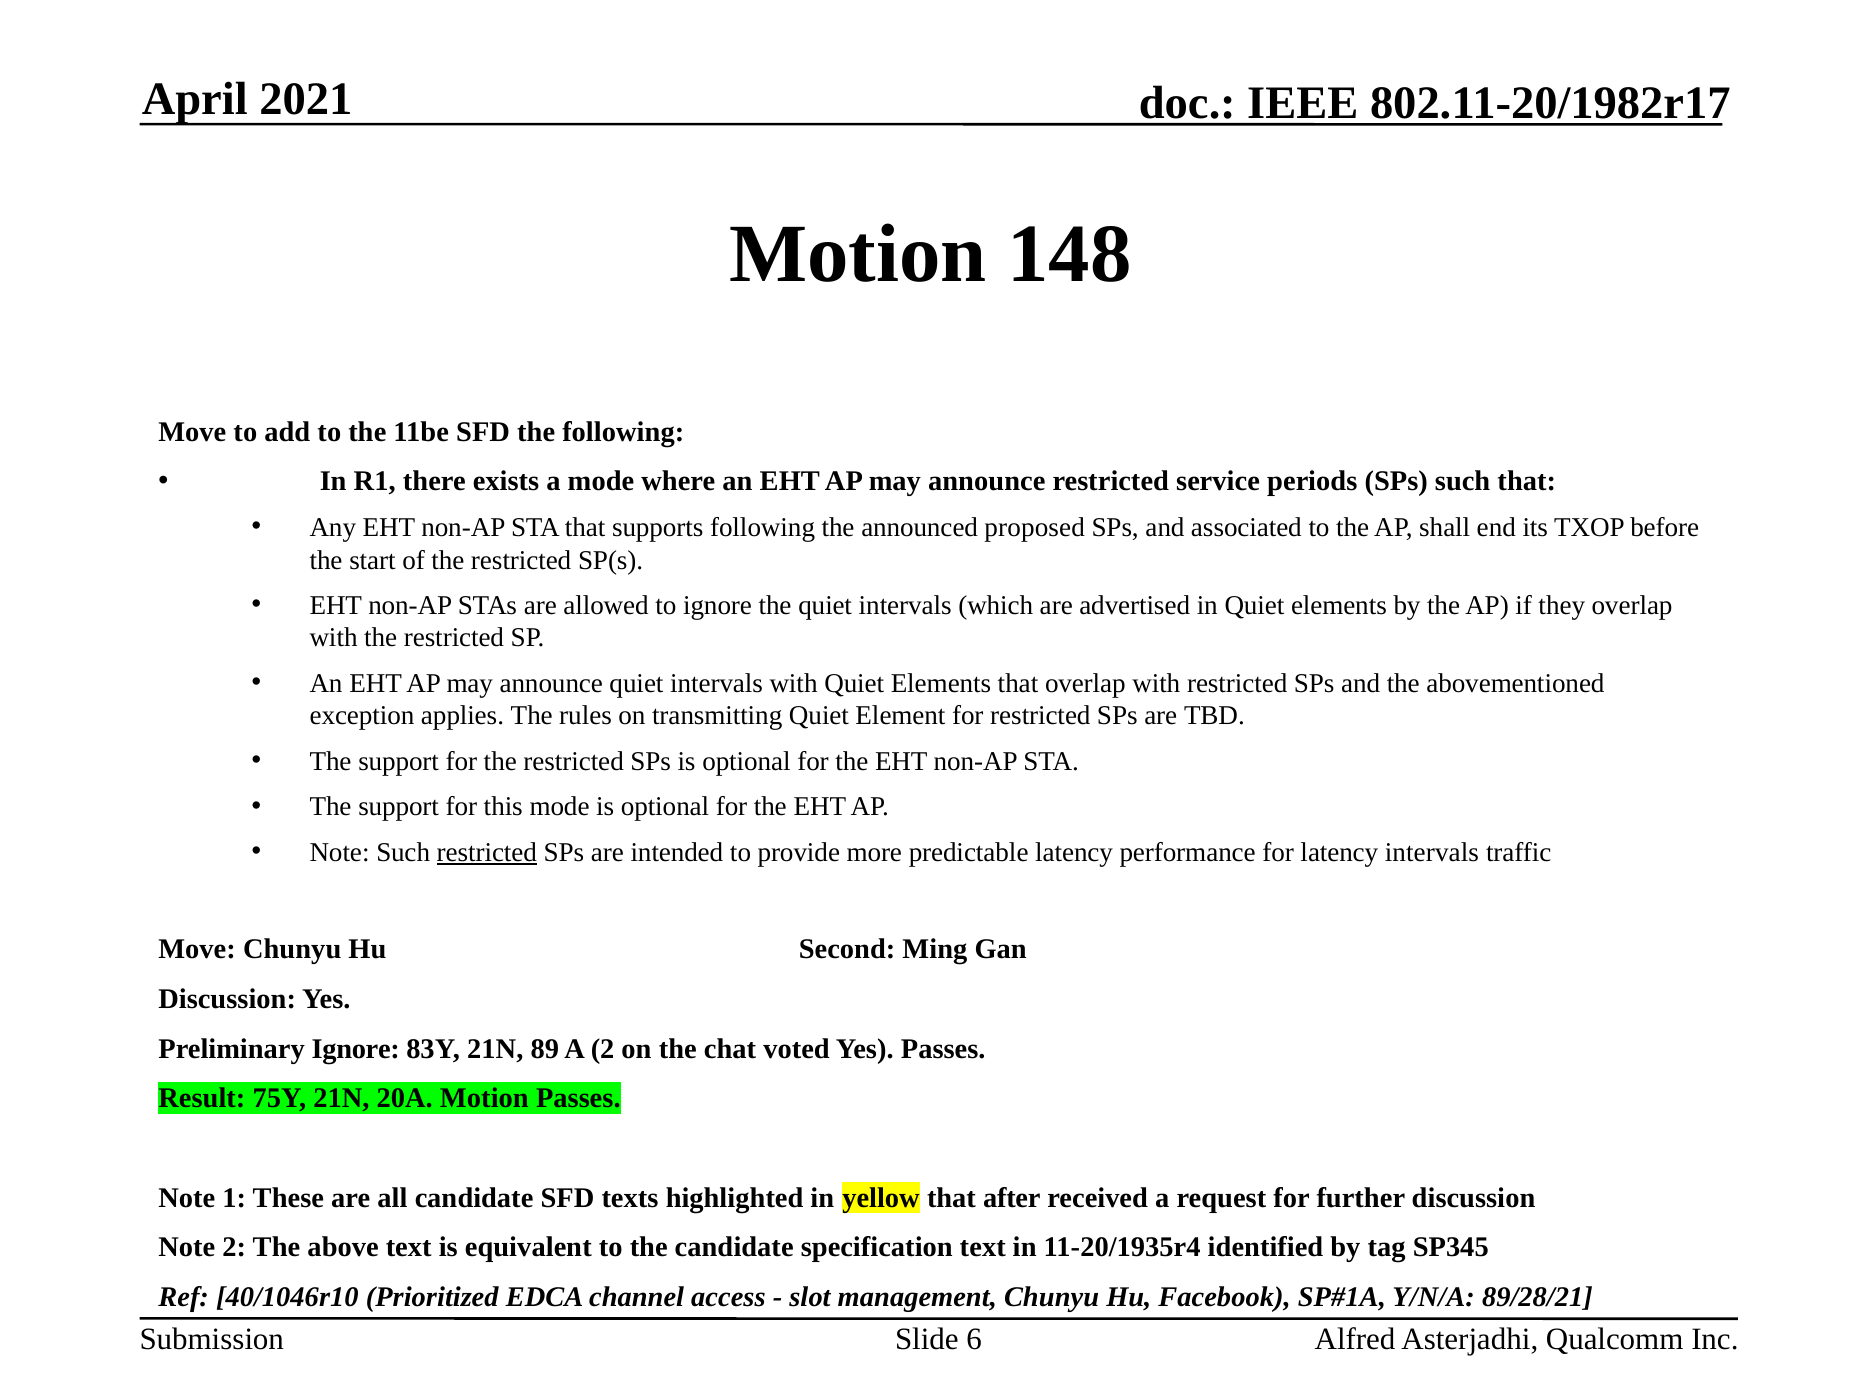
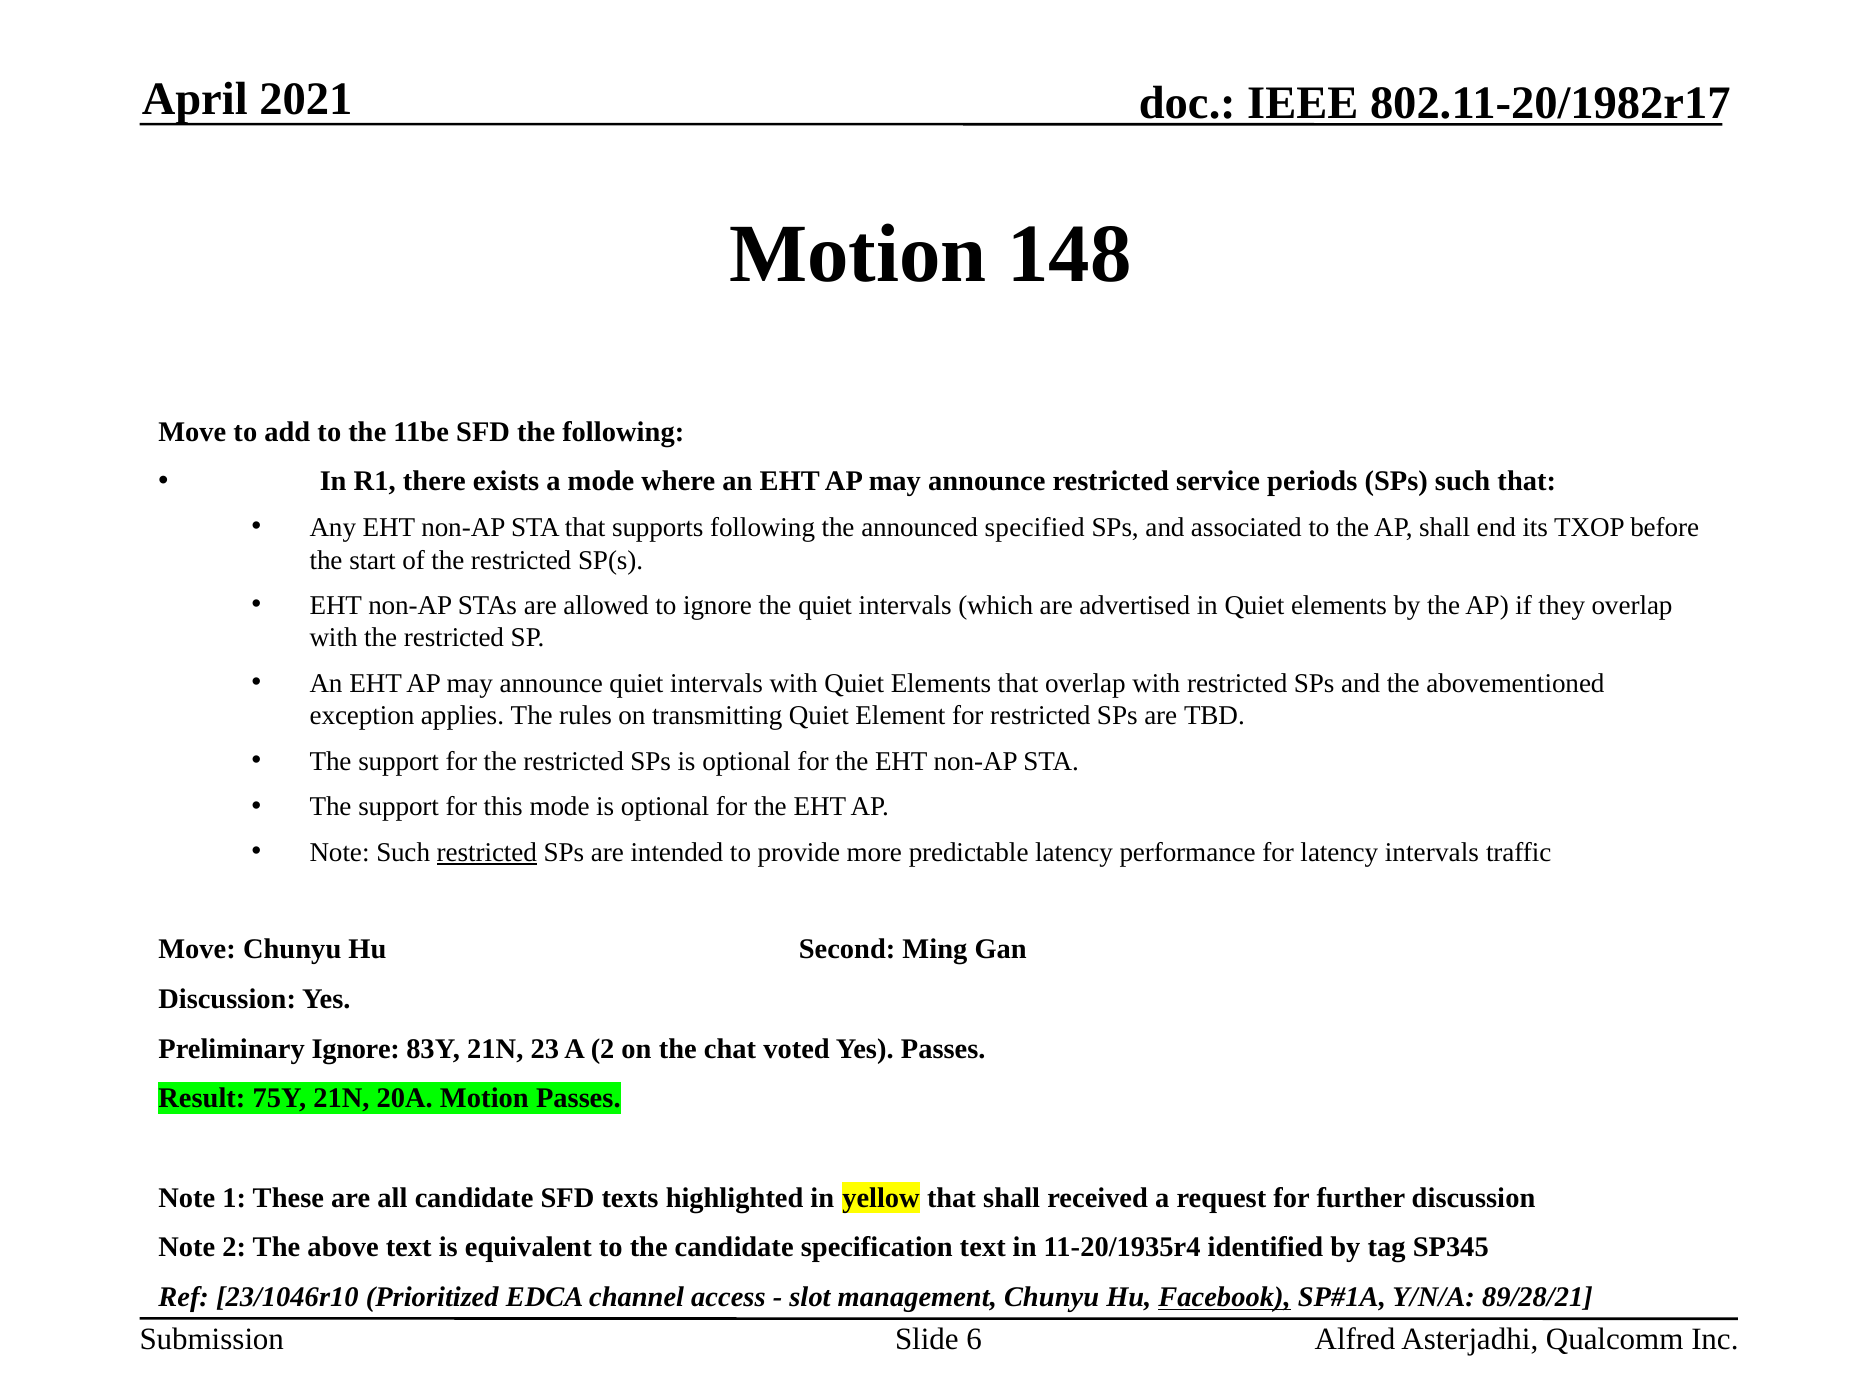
proposed: proposed -> specified (1035, 528)
89: 89 -> 23 (545, 1049)
that after: after -> shall (1012, 1198)
40/1046r10: 40/1046r10 -> 23/1046r10 (287, 1298)
Facebook underline: none -> present (1225, 1298)
